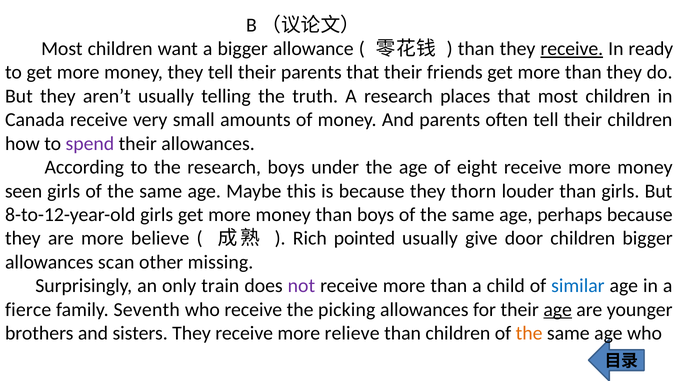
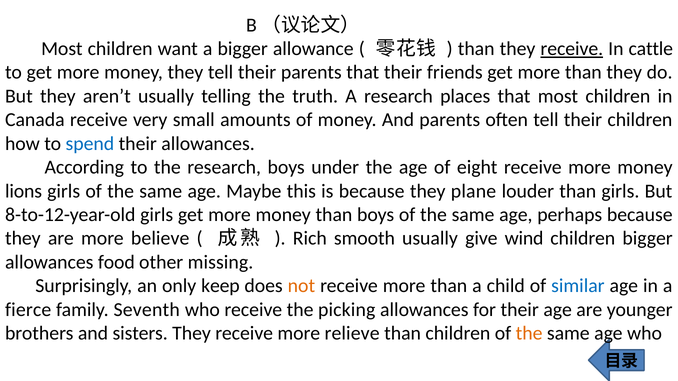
ready: ready -> cattle (651, 49)
spend colour: purple -> blue (90, 144)
seen: seen -> lions (24, 191)
thorn: thorn -> plane (474, 191)
pointed: pointed -> smooth (364, 239)
door: door -> wind (524, 239)
scan: scan -> food (116, 262)
train: train -> keep (220, 286)
not colour: purple -> orange (301, 286)
age underline: present -> none (558, 310)
